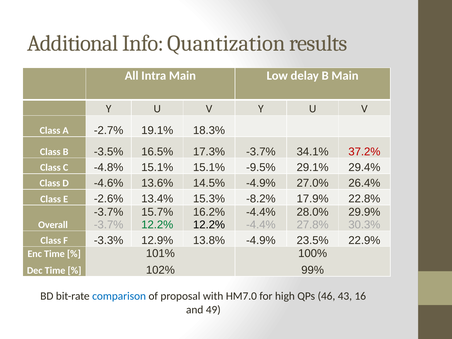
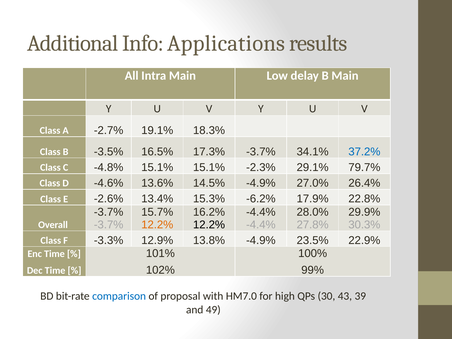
Quantization: Quantization -> Applications (226, 43)
37.2% colour: red -> blue (364, 152)
-9.5%: -9.5% -> -2.3% (261, 167)
29.4%: 29.4% -> 79.7% (364, 167)
-8.2%: -8.2% -> -6.2% (261, 199)
12.2% colour: green -> orange (157, 225)
46: 46 -> 30 (326, 296)
16: 16 -> 39 (360, 296)
